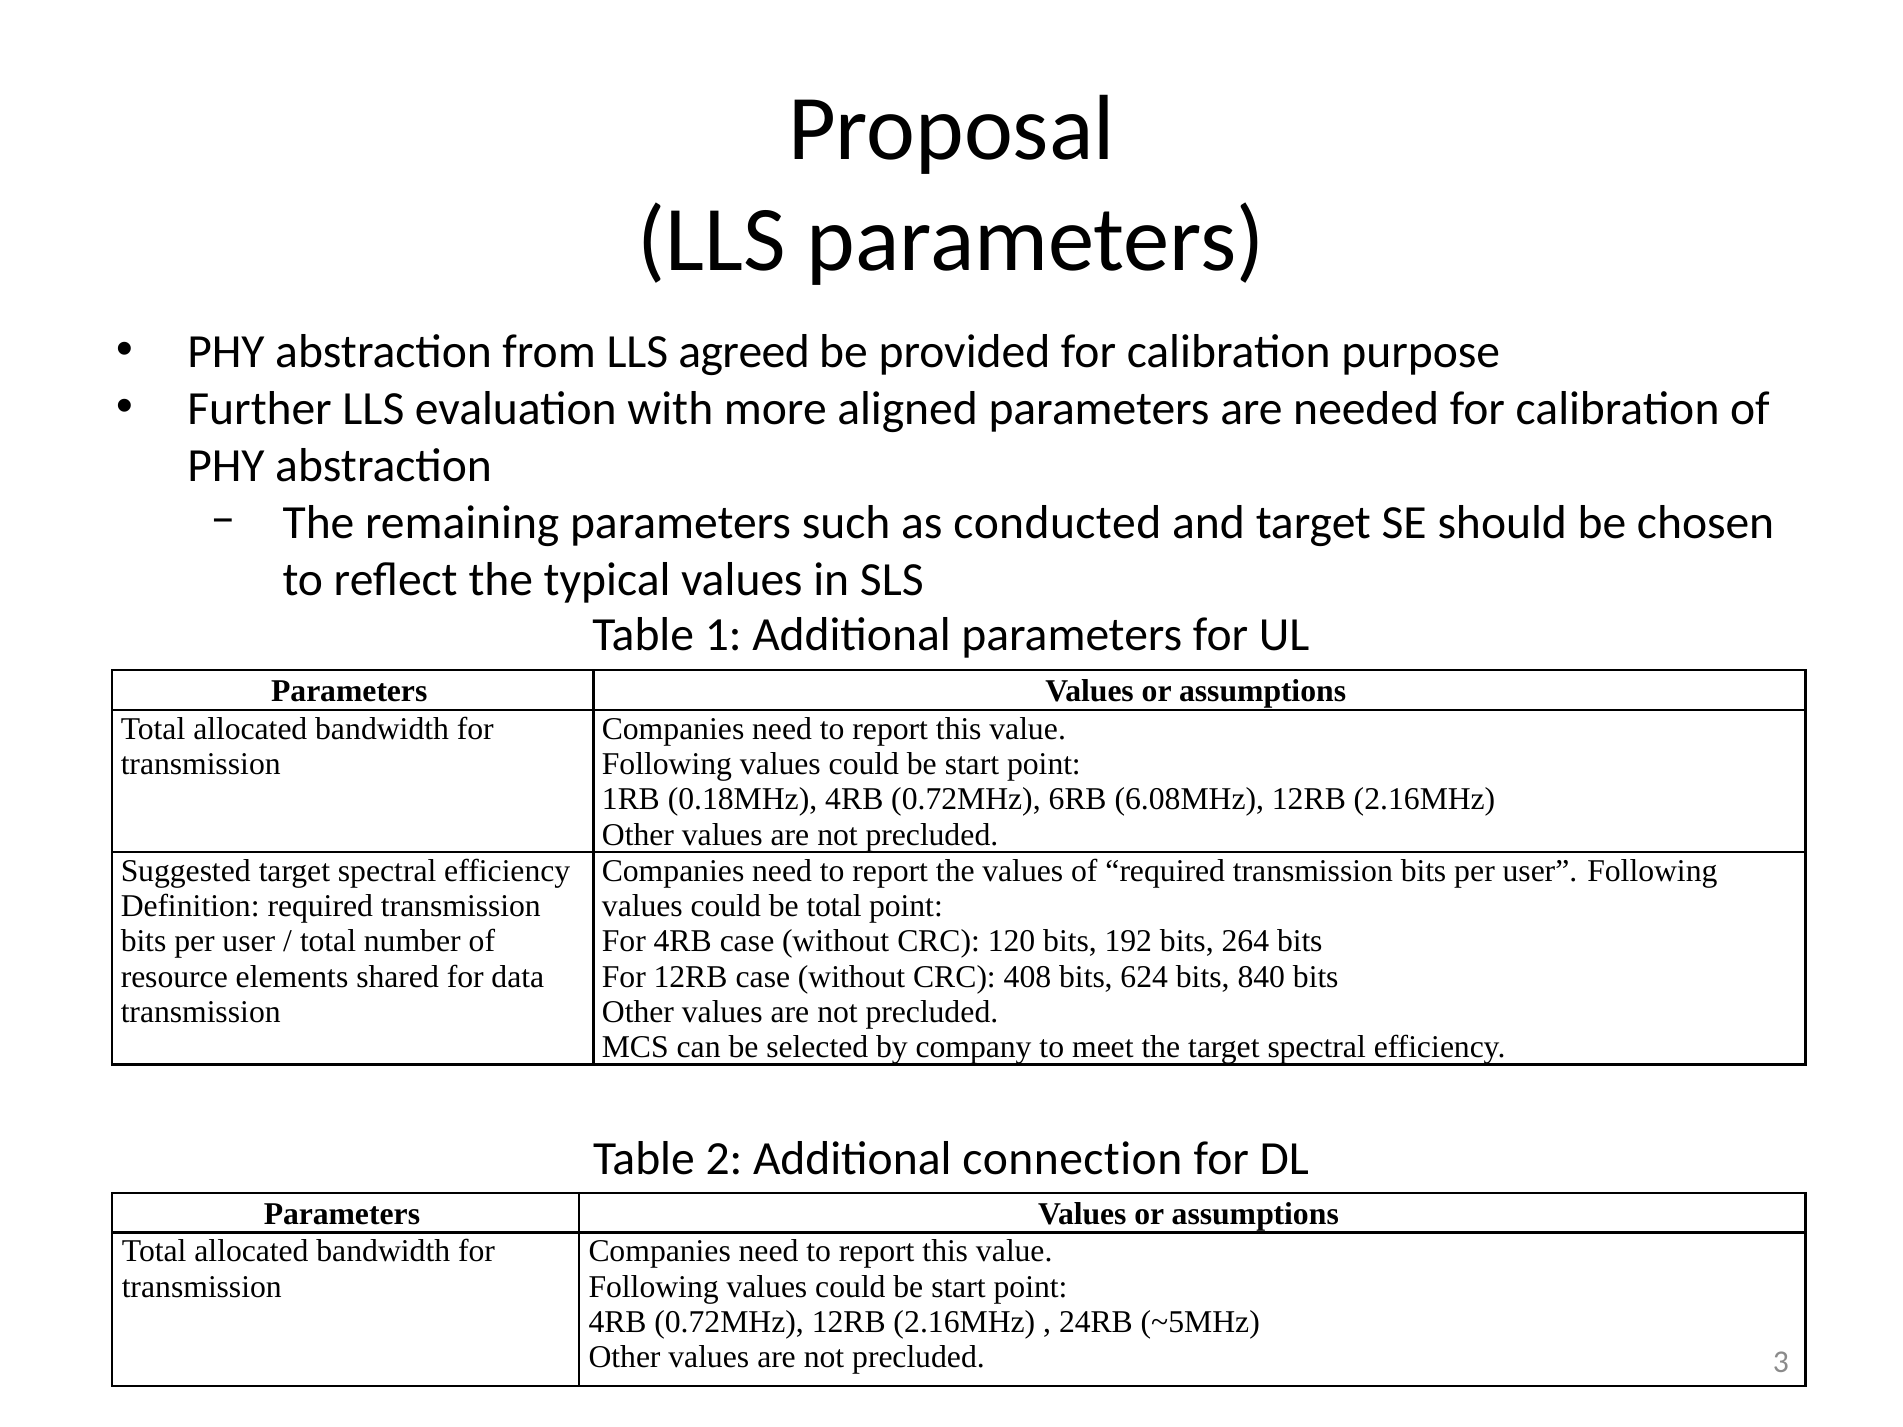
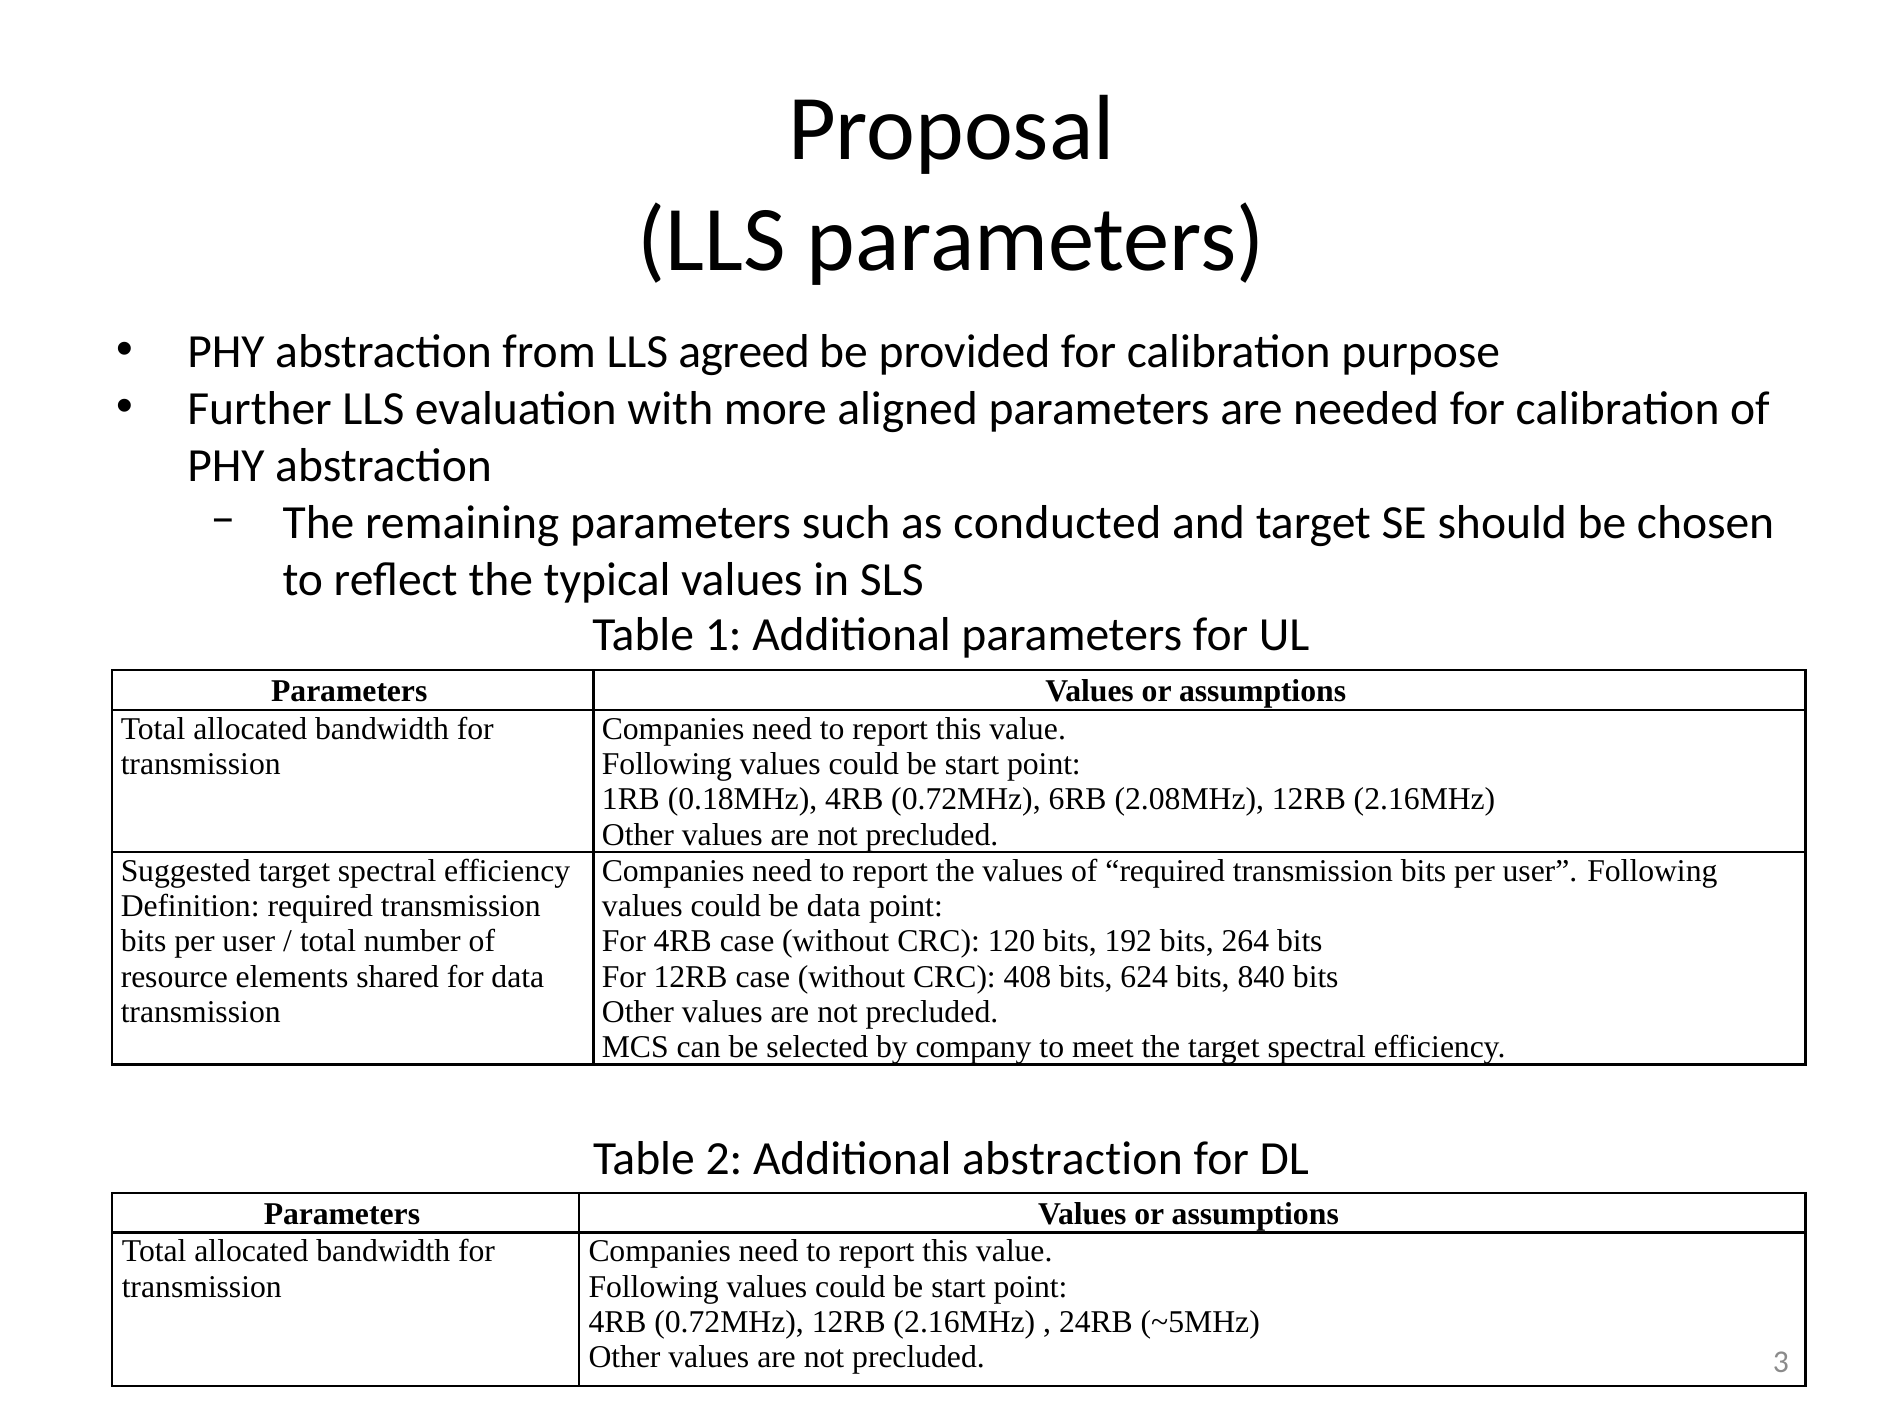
6.08MHz: 6.08MHz -> 2.08MHz (1189, 800)
be total: total -> data (834, 906)
Additional connection: connection -> abstraction (1072, 1159)
